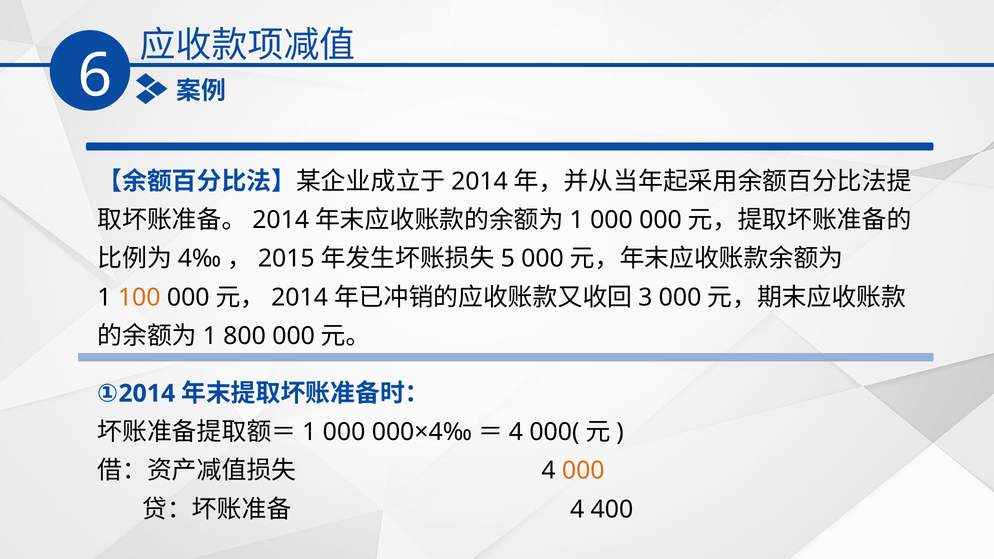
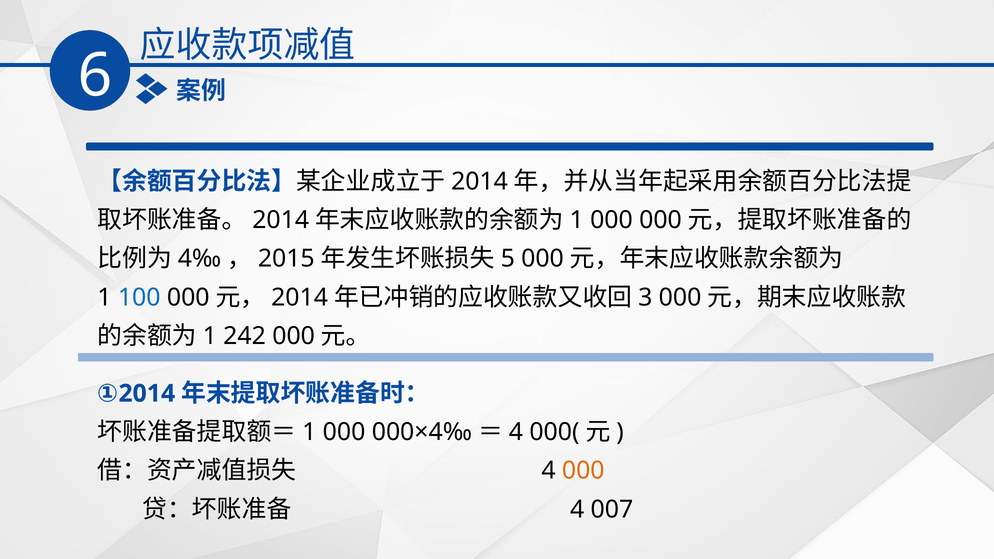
100 colour: orange -> blue (139, 297)
800: 800 -> 242 (245, 336)
400: 400 -> 007 (612, 510)
